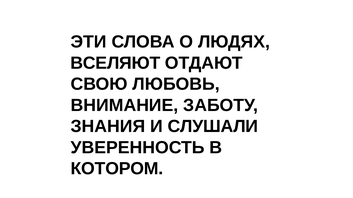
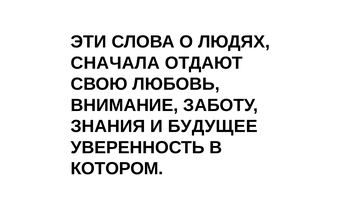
ВСЕЛЯЮТ: ВСЕЛЯЮТ -> СНАЧАЛА (115, 63)
СЛУШАЛИ: СЛУШАЛИ -> БУДУЩЕЕ (213, 127)
